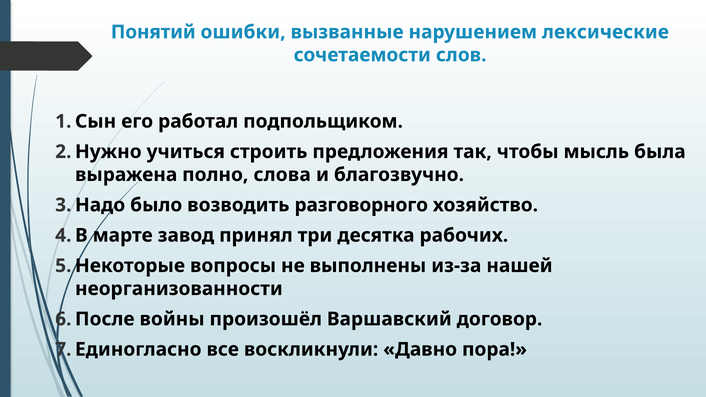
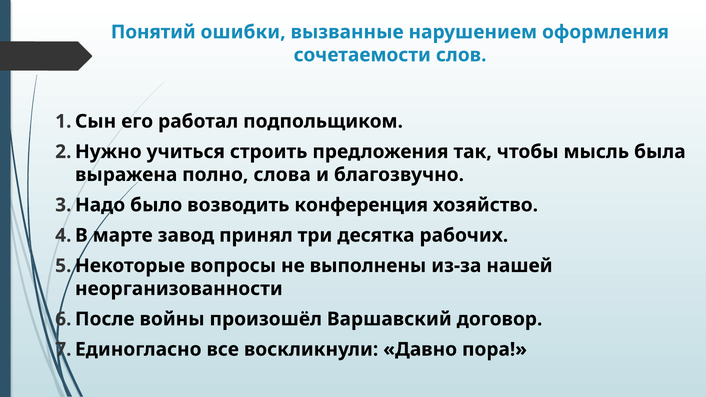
лексические: лексические -> оформления (606, 32)
разговорного: разговорного -> конференция (361, 205)
